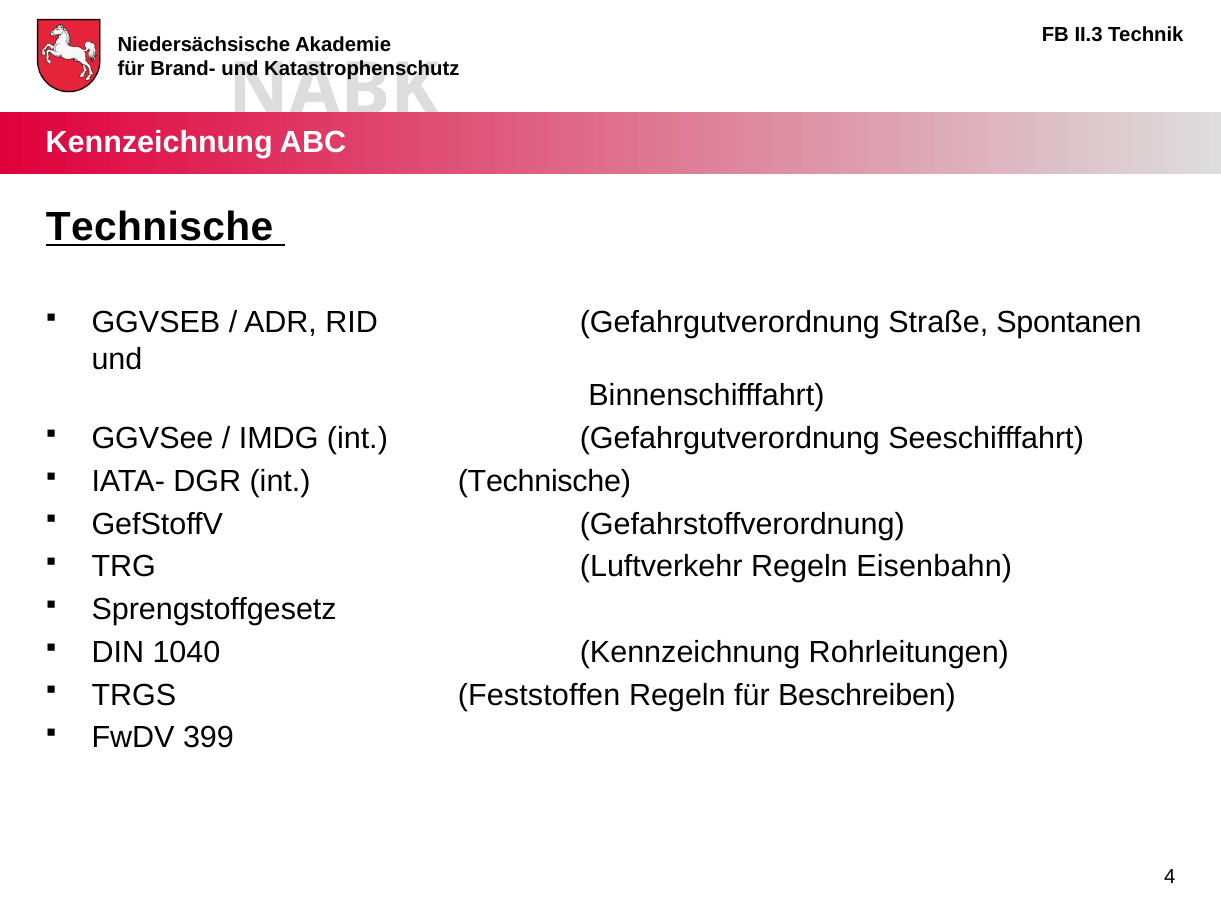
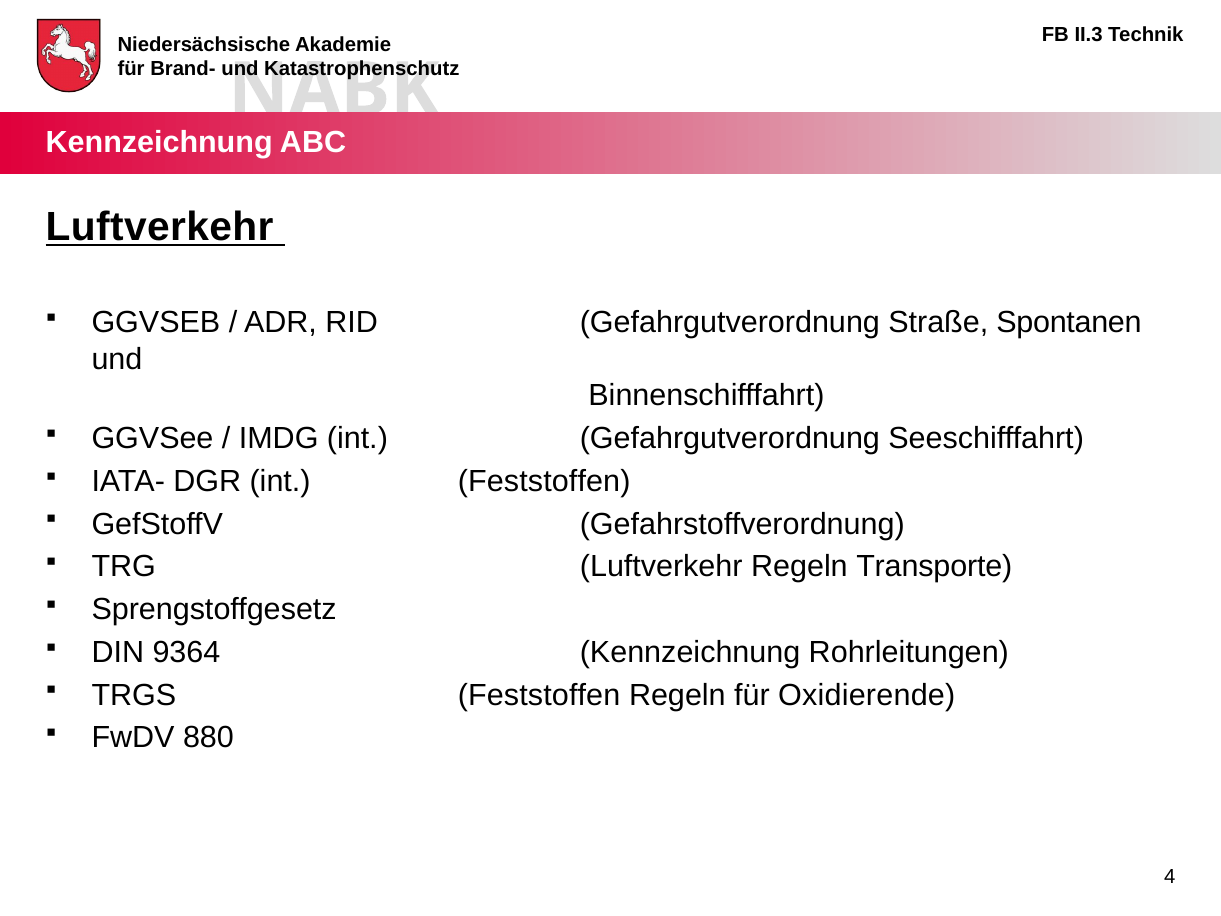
Technische: Technische -> Luftverkehr (160, 227)
int Technische: Technische -> Feststoffen (544, 481)
Eisenbahn: Eisenbahn -> Transporte (934, 567)
1040: 1040 -> 9364 (186, 652)
Beschreiben: Beschreiben -> Oxidierende (867, 695)
399: 399 -> 880 (208, 738)
